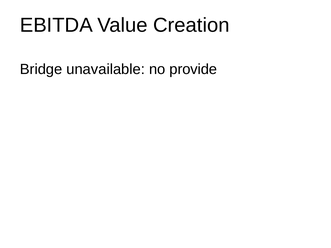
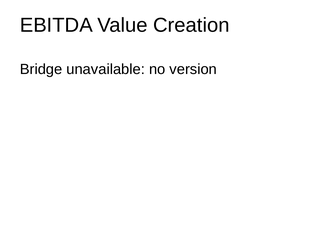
provide: provide -> version (193, 69)
